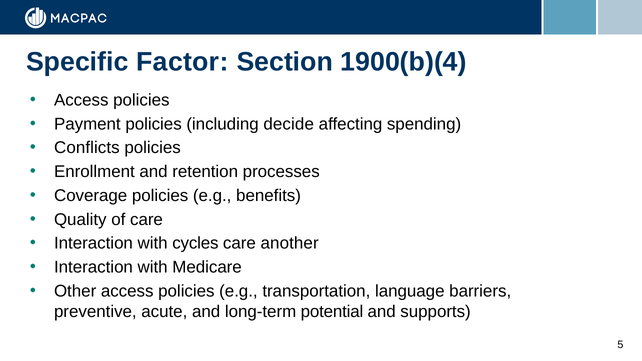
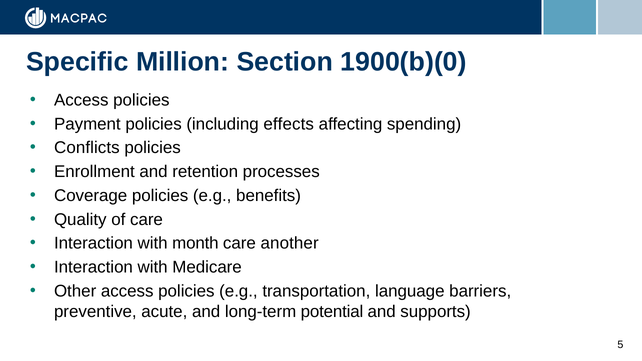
Factor: Factor -> Million (183, 62)
1900(b)(4: 1900(b)(4 -> 1900(b)(0 (404, 62)
decide: decide -> effects (289, 124)
cycles: cycles -> month (195, 243)
